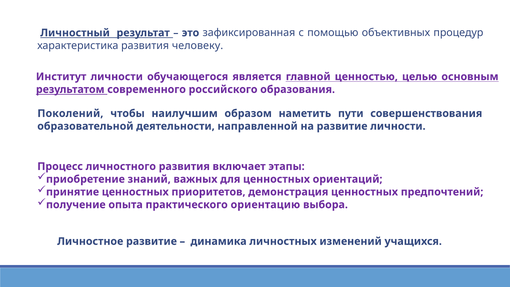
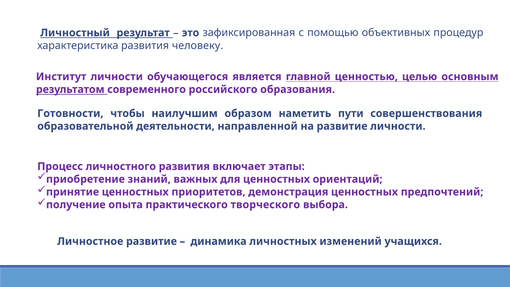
Поколений: Поколений -> Готовности (70, 113)
ориентацию: ориентацию -> творческого (265, 205)
